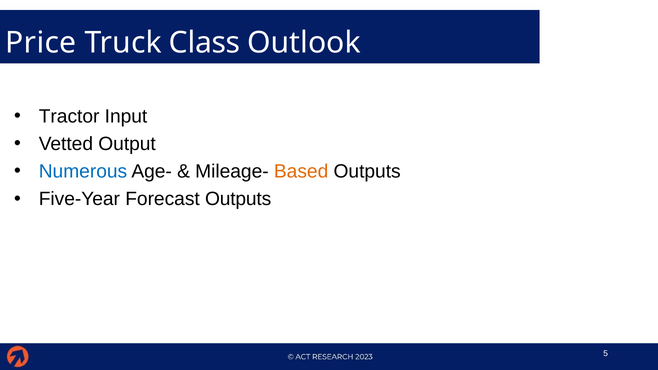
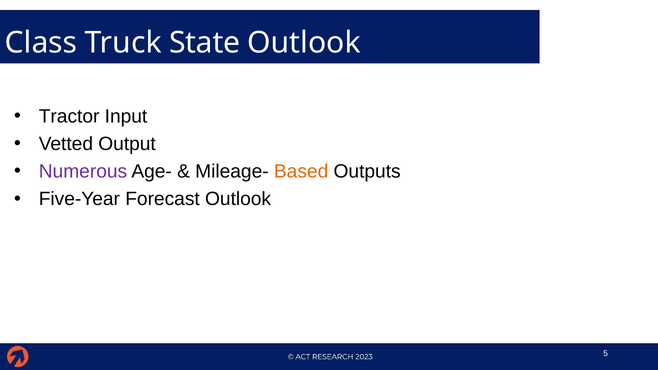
Price: Price -> Class (41, 43)
Class: Class -> State (205, 43)
Numerous colour: blue -> purple (83, 171)
Forecast Outputs: Outputs -> Outlook (238, 199)
